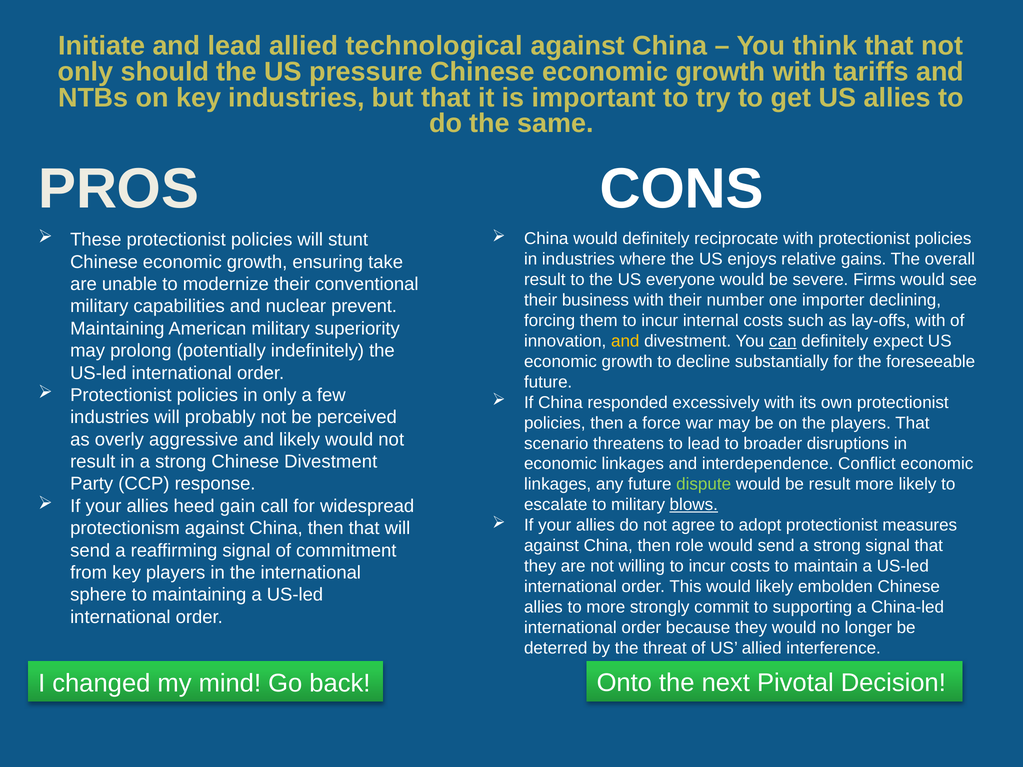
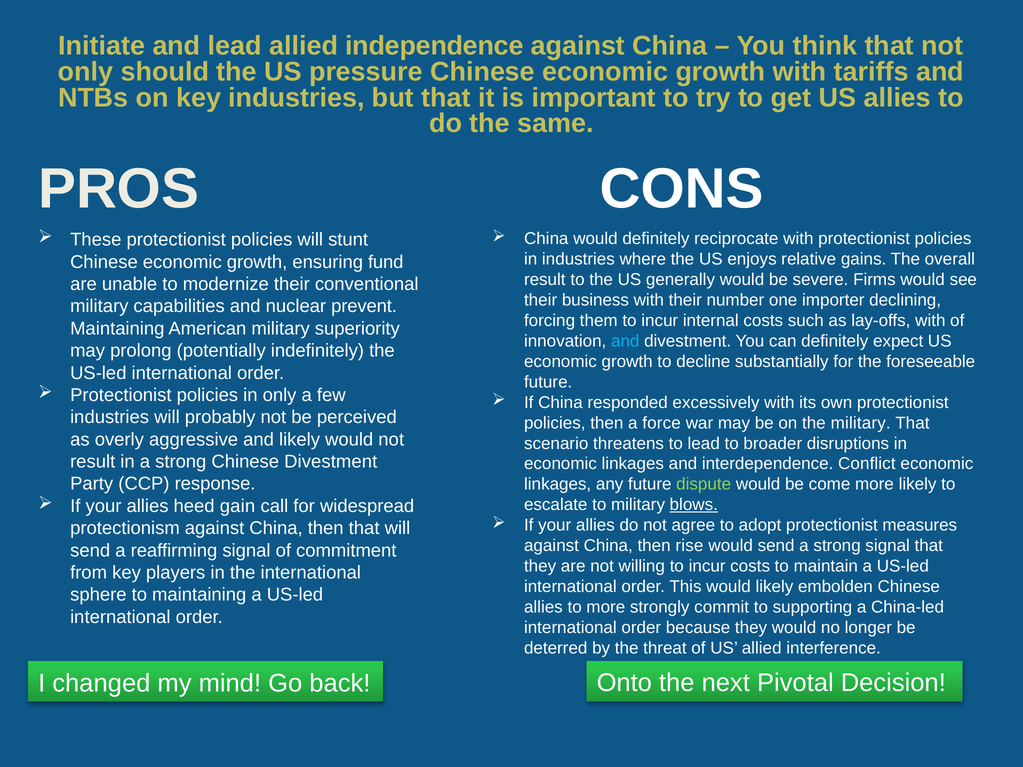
technological: technological -> independence (434, 46)
take: take -> fund (386, 262)
everyone: everyone -> generally (680, 280)
and colour: yellow -> light blue (625, 341)
can underline: present -> none (783, 341)
the players: players -> military (861, 423)
be result: result -> come (830, 484)
role: role -> rise (689, 546)
